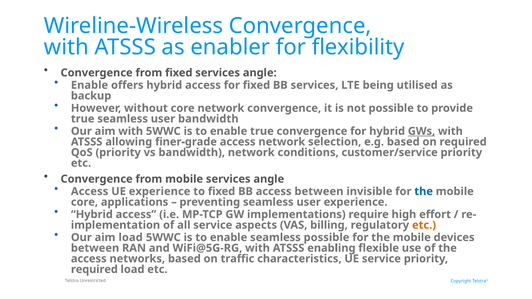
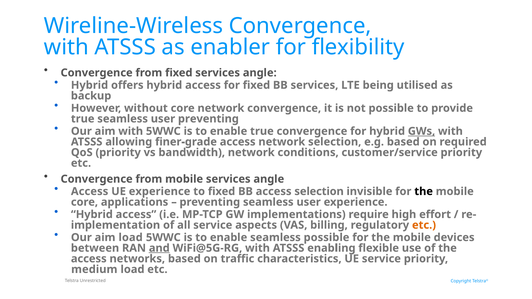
Enable: Enable -> Hybrid (89, 85)
user bandwidth: bandwidth -> preventing (208, 119)
access between: between -> selection (319, 192)
the colour: blue -> black (424, 192)
and underline: none -> present (159, 248)
required: required -> medium (94, 270)
